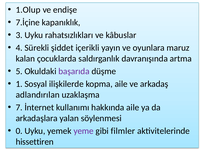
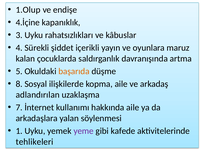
7.İçine: 7.İçine -> 4.İçine (28, 22)
başarıda colour: purple -> orange (74, 71)
1: 1 -> 8 (19, 84)
0: 0 -> 1 (19, 131)
filmler: filmler -> kafede (123, 131)
hissettiren: hissettiren -> tehlikeleri (35, 142)
